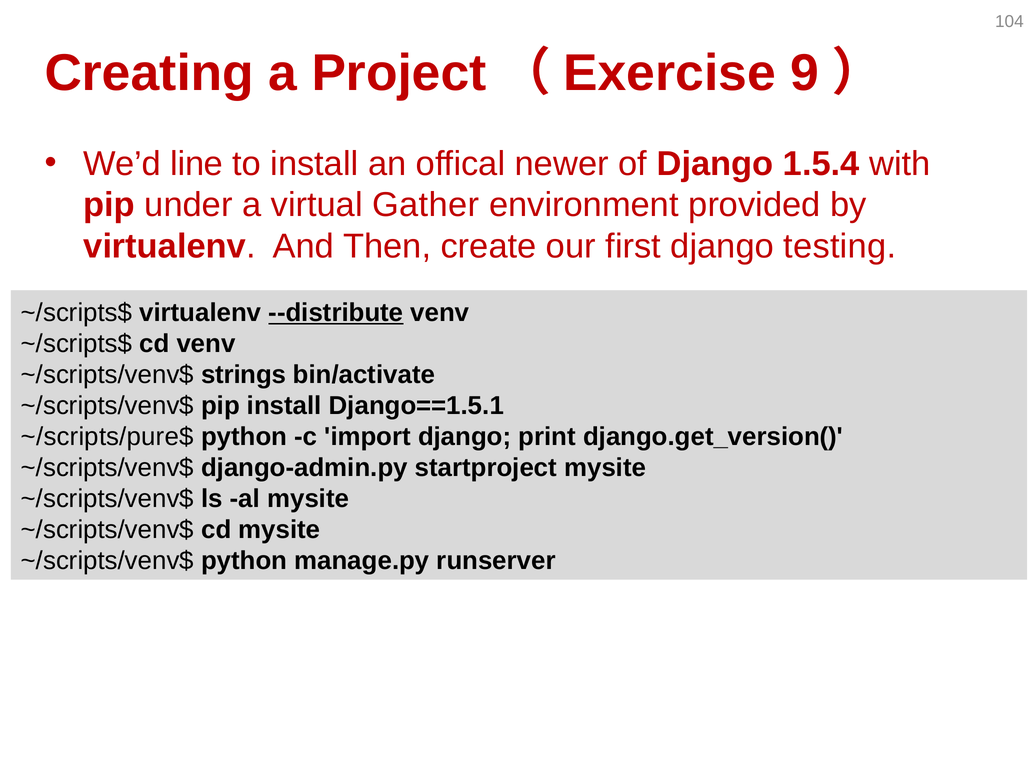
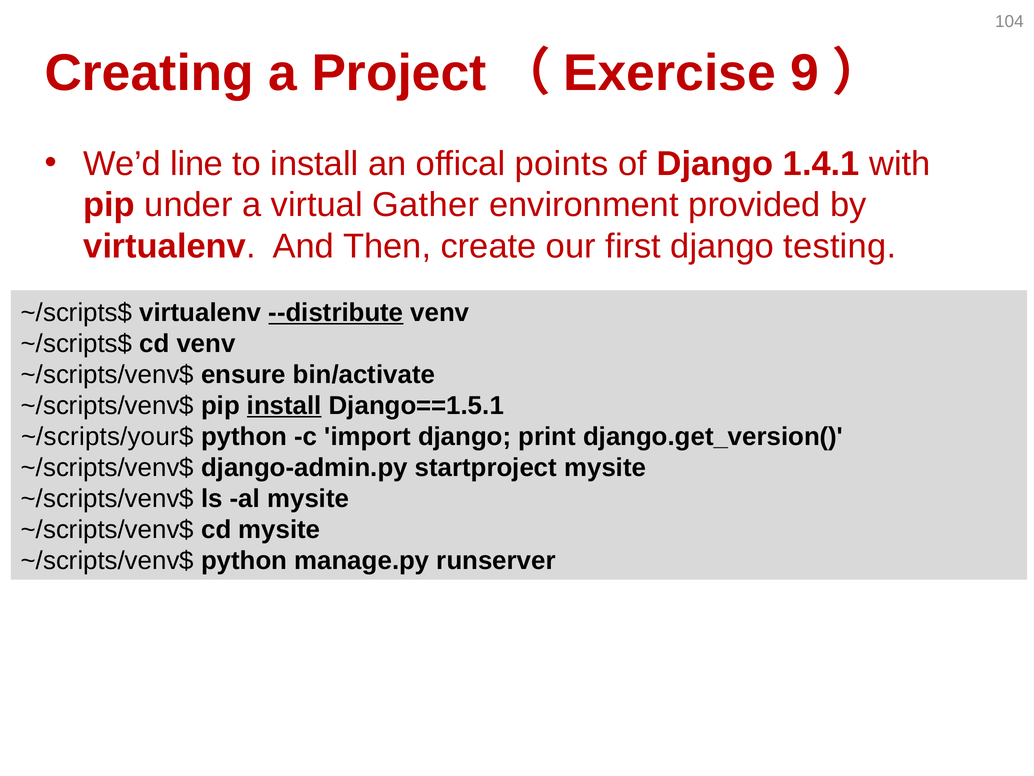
newer: newer -> points (562, 164)
1.5.4: 1.5.4 -> 1.4.1 (821, 164)
strings: strings -> ensure (243, 374)
install underline: none -> present (284, 405)
~/scripts/pure$: ~/scripts/pure$ -> ~/scripts/your$ (107, 436)
